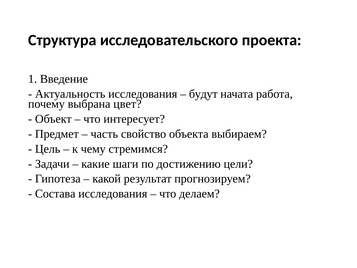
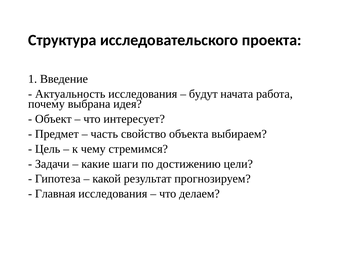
цвет: цвет -> идея (128, 104)
Состава: Состава -> Главная (55, 194)
